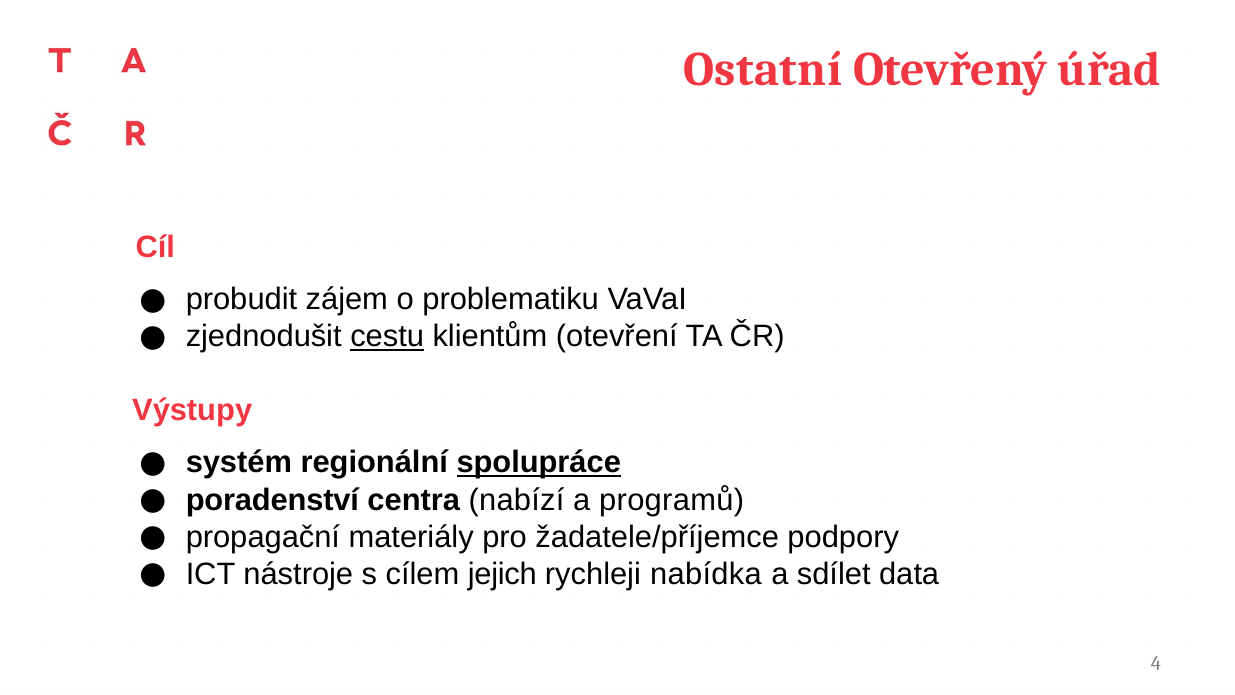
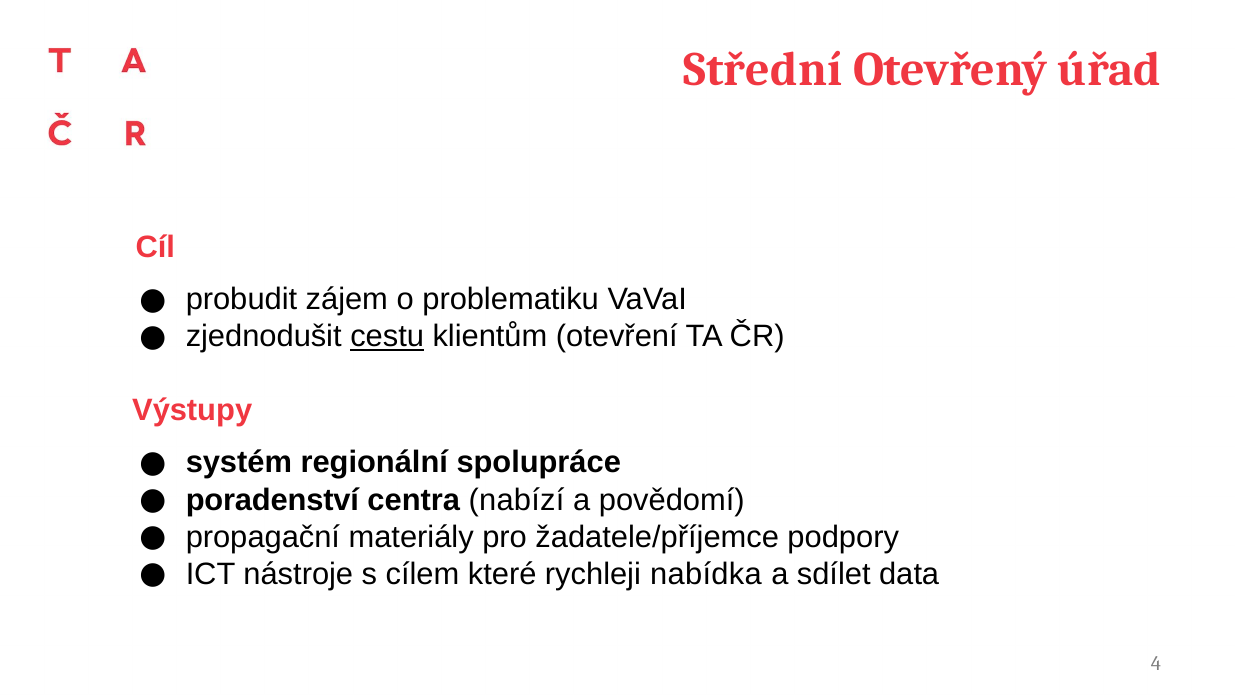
Ostatní: Ostatní -> Střední (763, 70)
spolupráce underline: present -> none (539, 463)
programů: programů -> povědomí (672, 500)
jejich: jejich -> které (502, 574)
